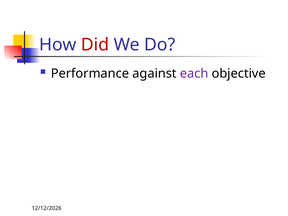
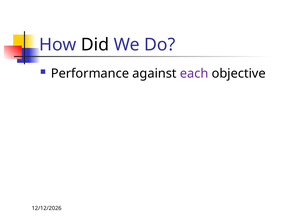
Did colour: red -> black (95, 45)
